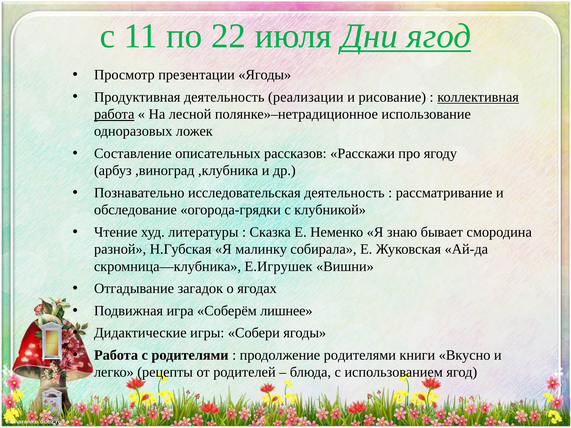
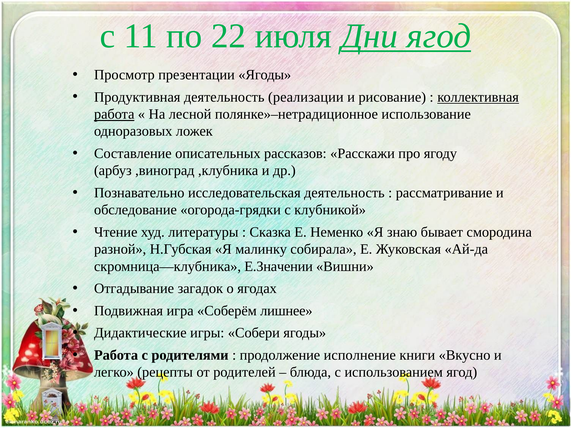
Е.Игрушек: Е.Игрушек -> Е.Значении (279, 266)
продолжение родителями: родителями -> исполнение (360, 355)
